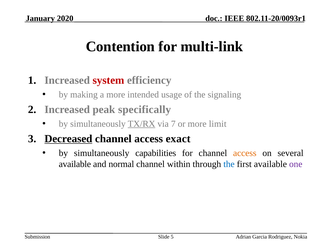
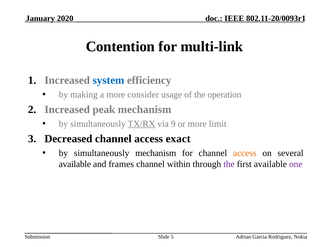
system colour: red -> blue (108, 80)
intended: intended -> consider (143, 95)
signaling: signaling -> operation (224, 95)
peak specifically: specifically -> mechanism (145, 109)
7: 7 -> 9 (173, 124)
Decreased underline: present -> none (68, 139)
simultaneously capabilities: capabilities -> mechanism (156, 153)
normal: normal -> frames (121, 164)
the colour: blue -> purple (229, 164)
